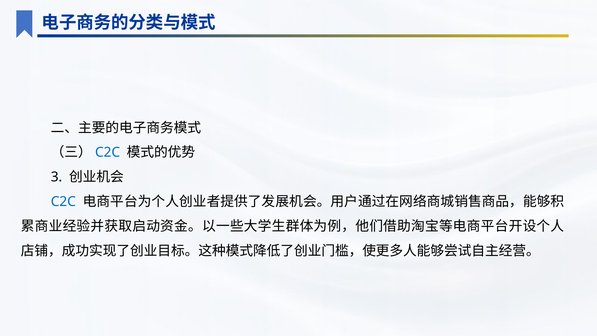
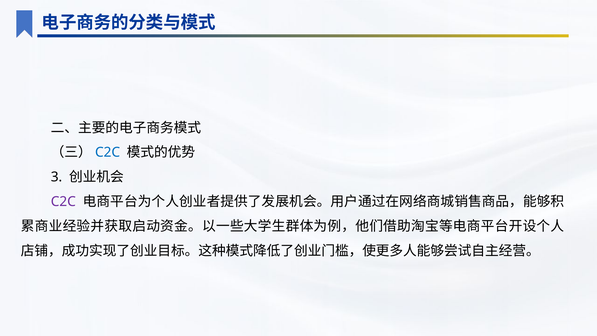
C2C colour: blue -> purple (63, 202)
